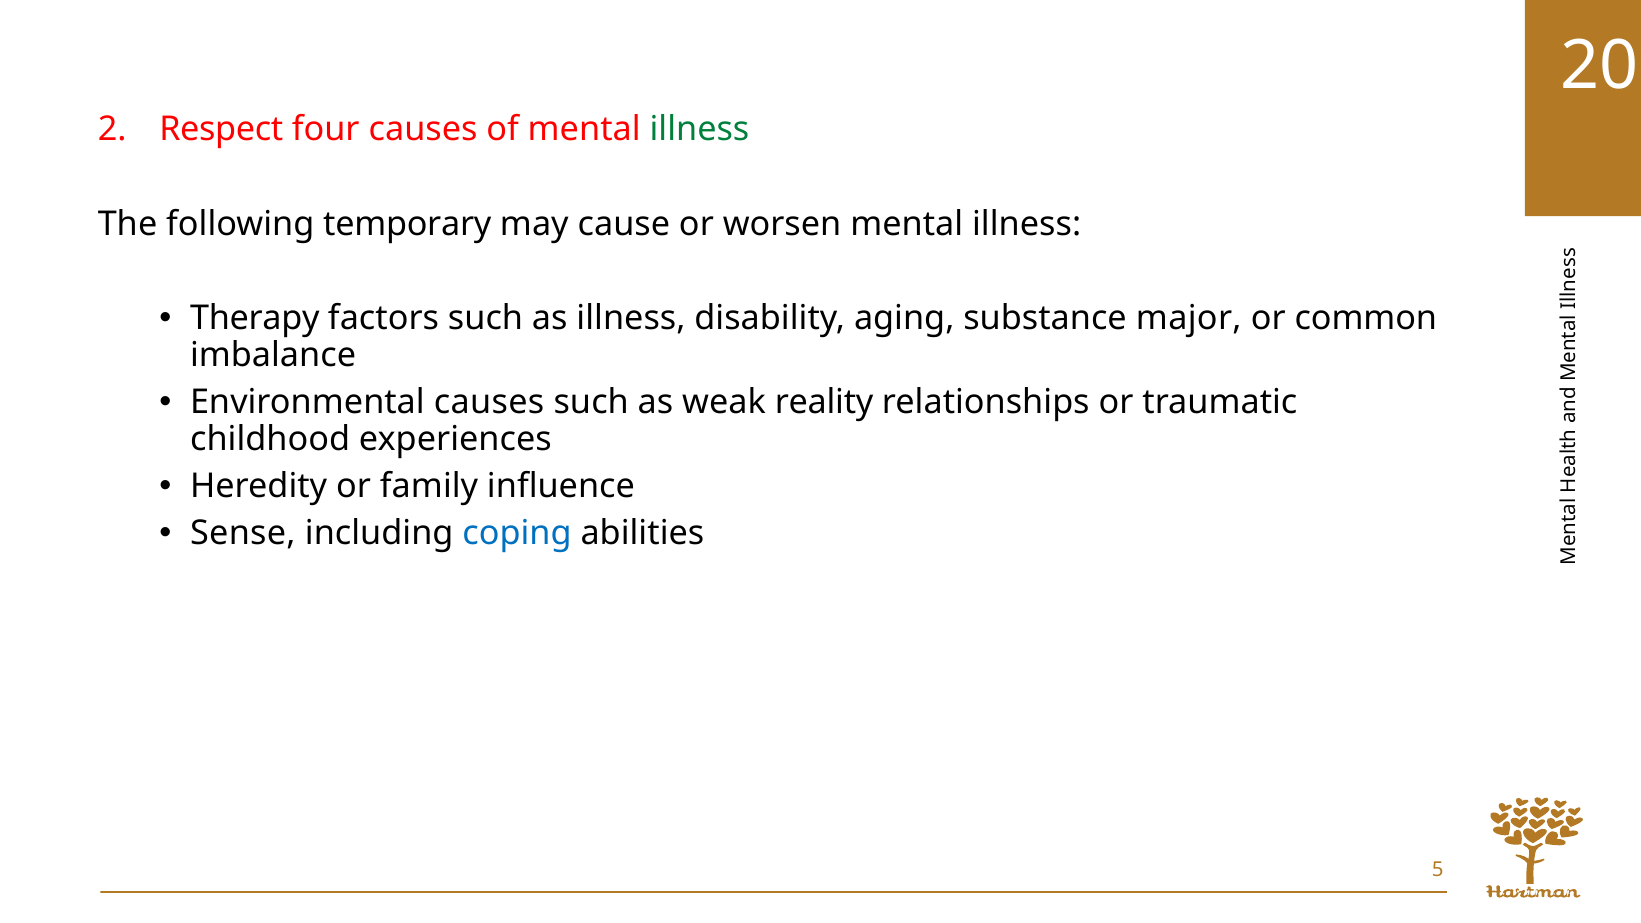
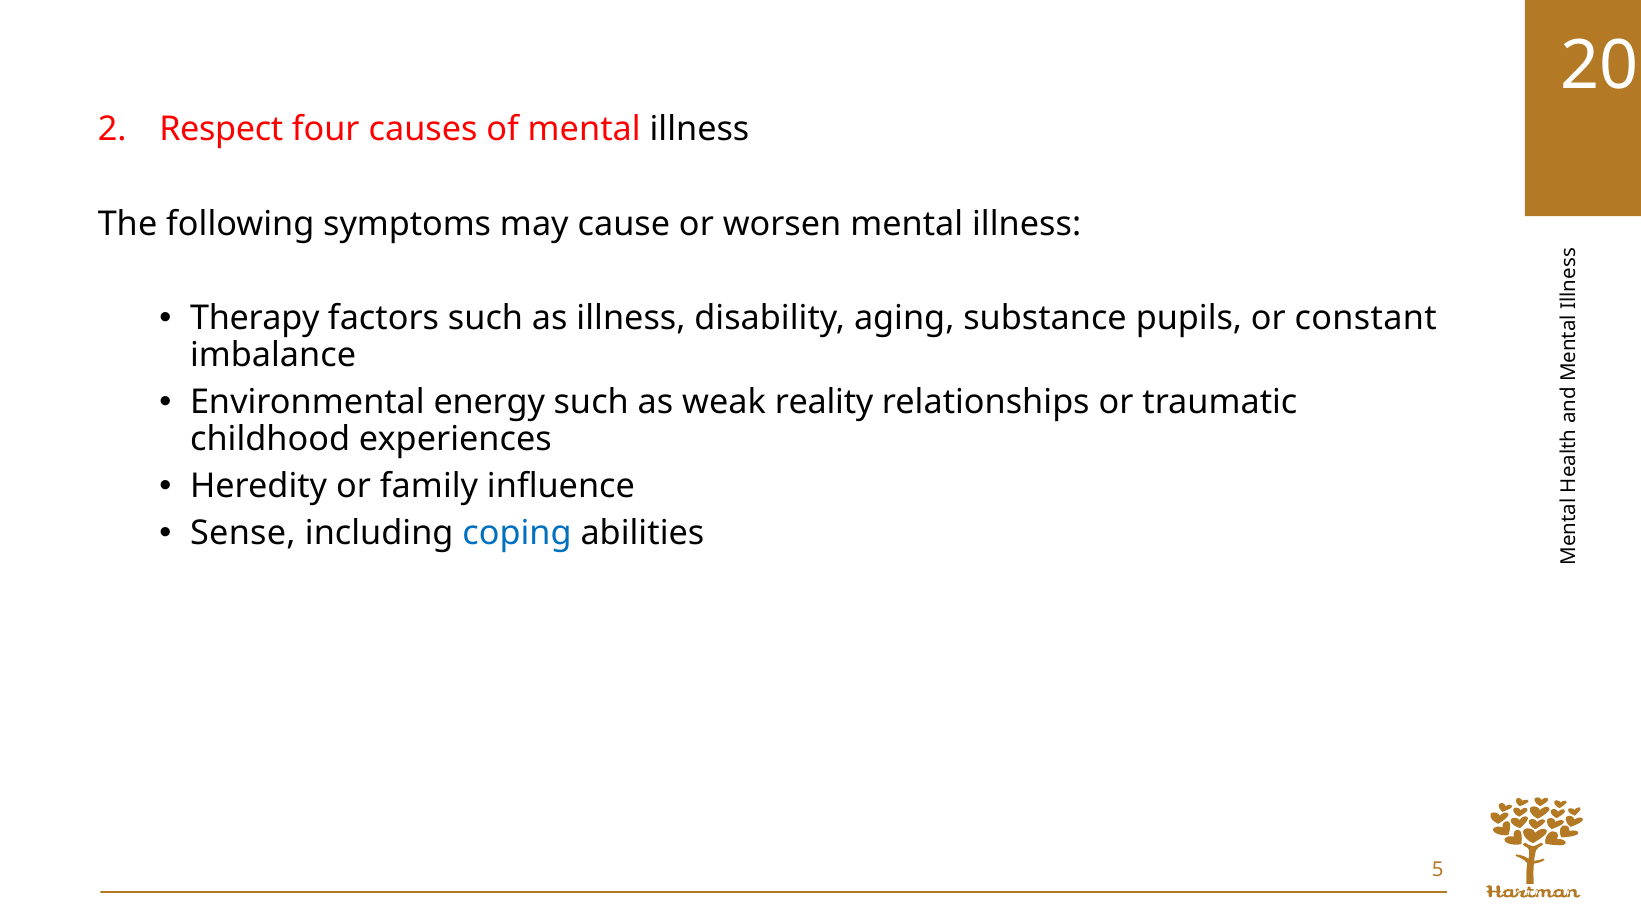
illness colour: green -> black (699, 129)
temporary: temporary -> symptoms (407, 224)
major: major -> pupils (1189, 318)
common: common -> constant (1366, 318)
Environmental causes: causes -> energy (489, 402)
